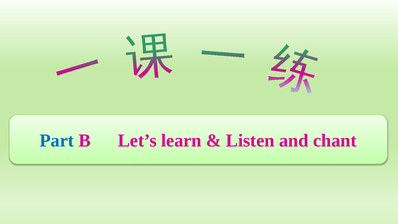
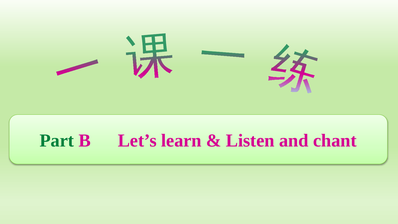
Part colour: blue -> green (57, 141)
